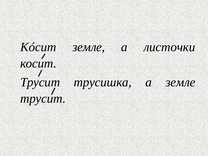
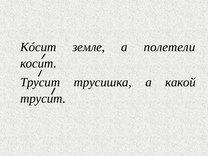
листочки: листочки -> полетели (169, 47)
а земле: земле -> какой (180, 82)
